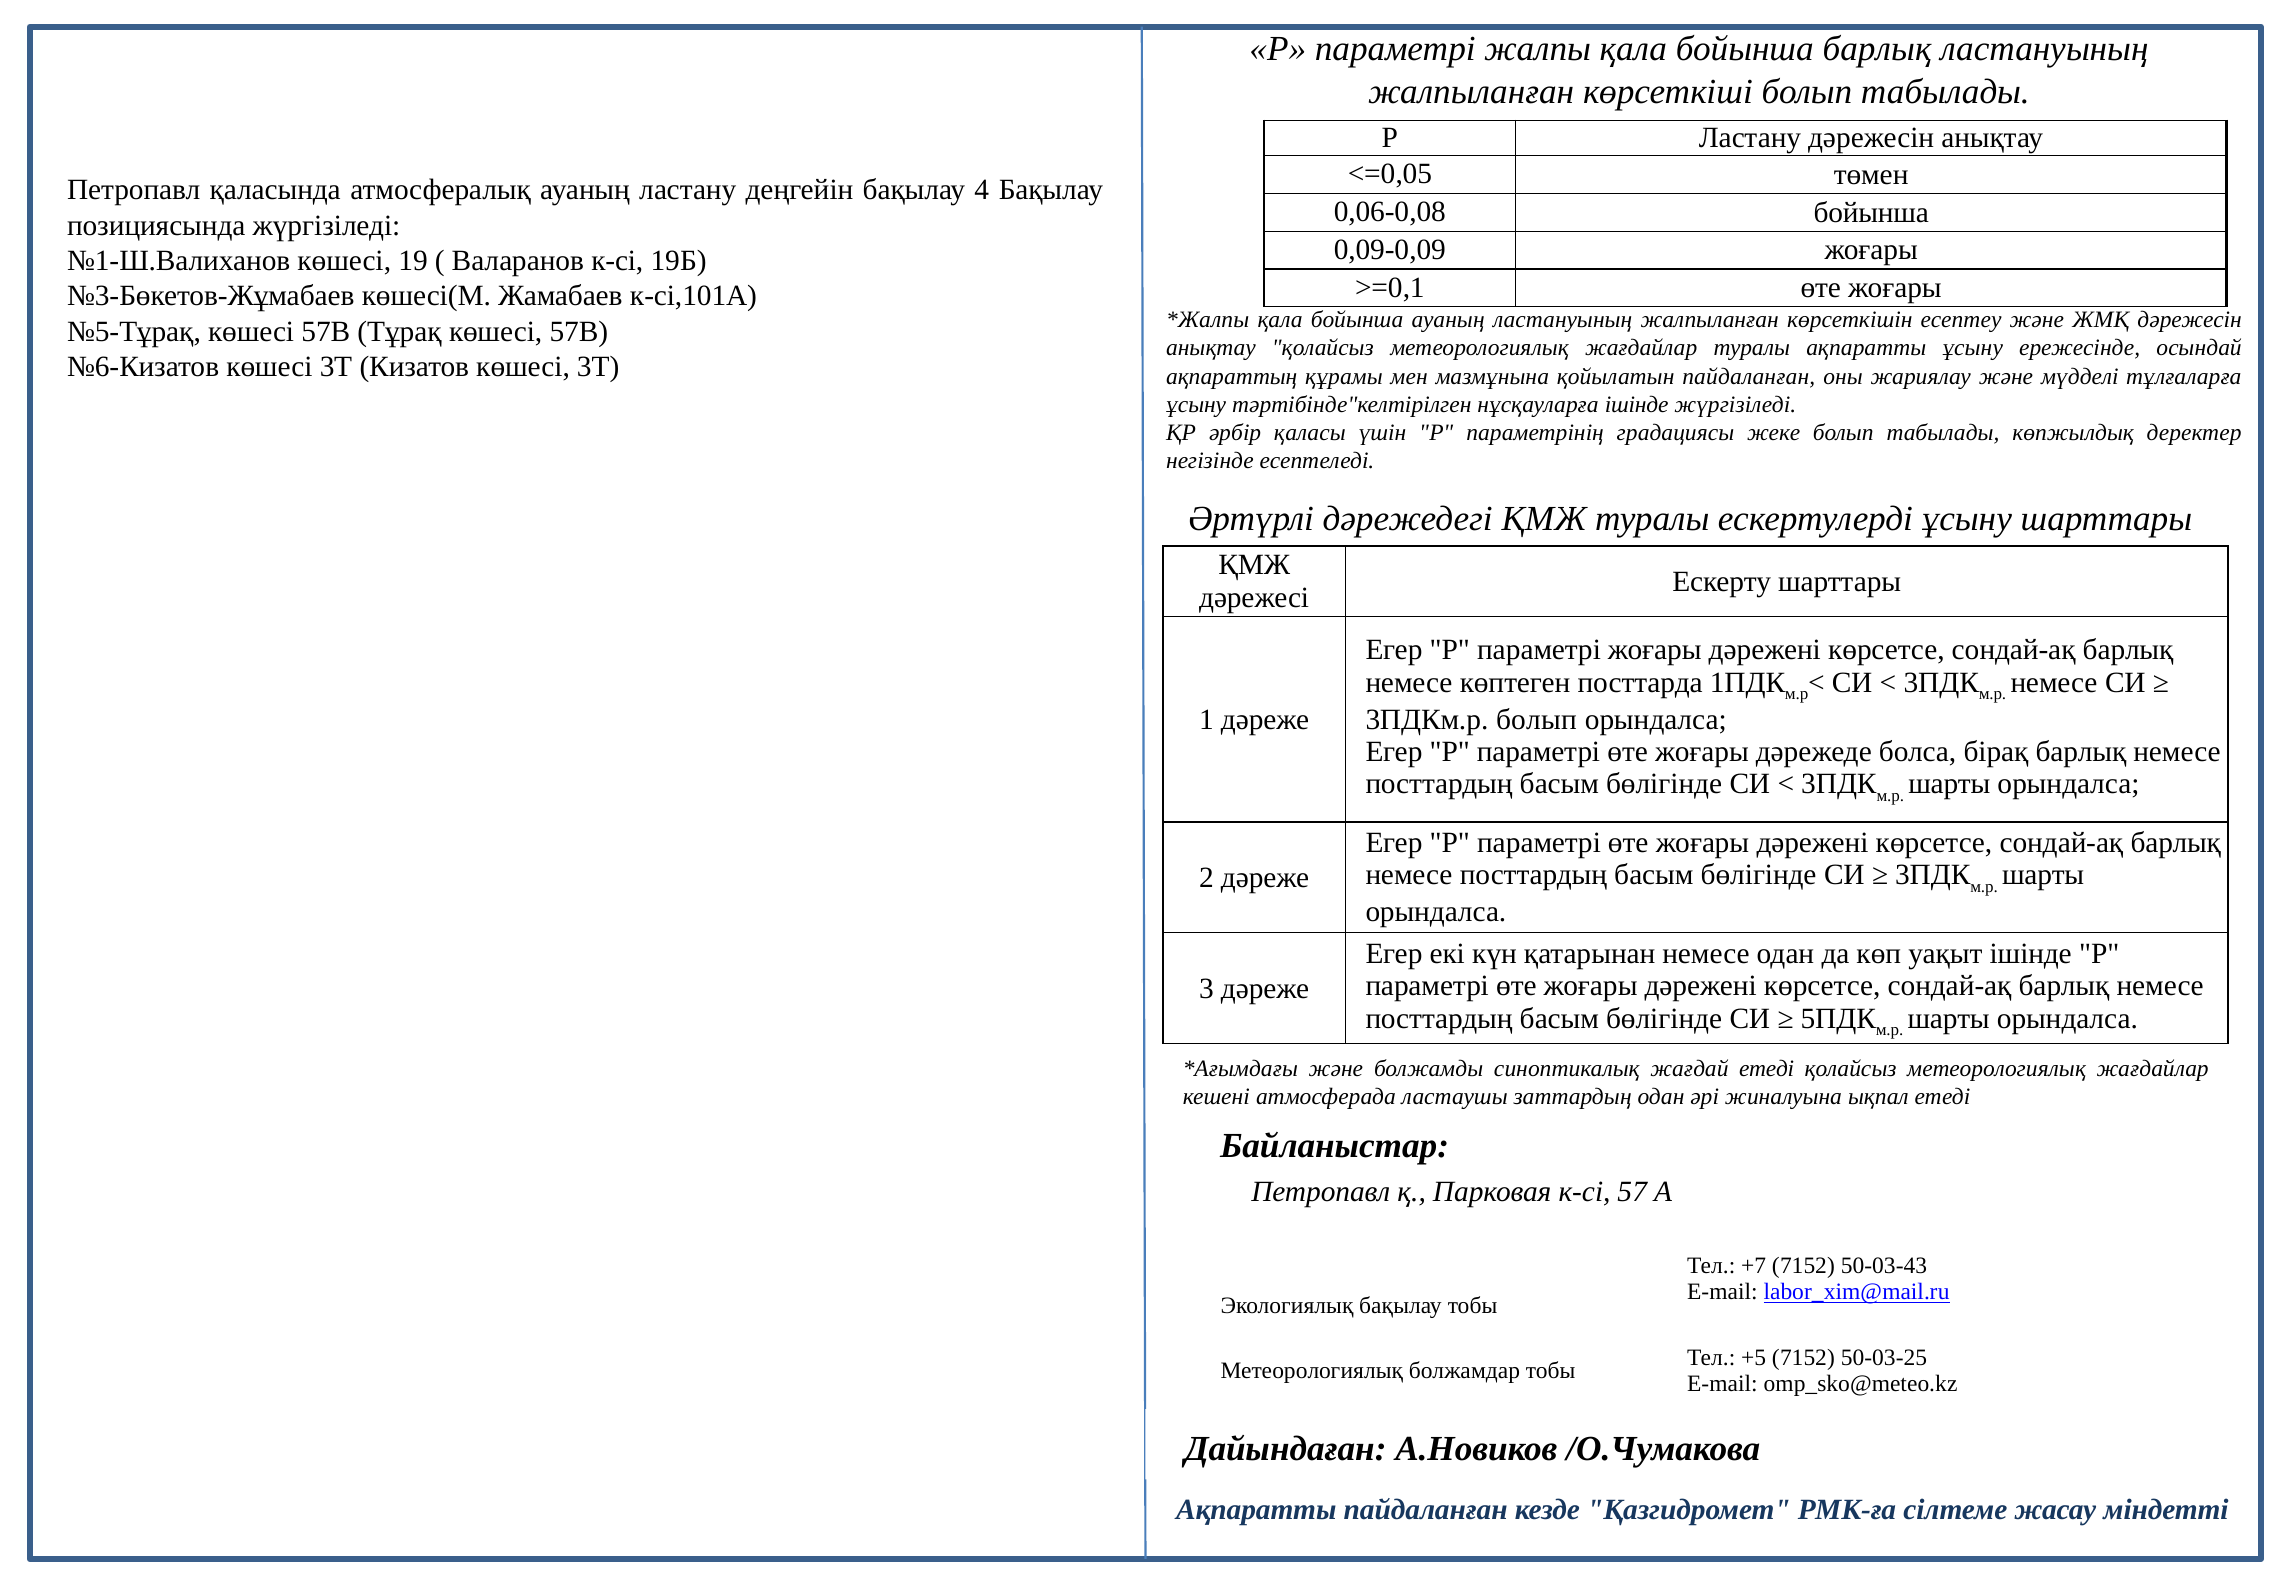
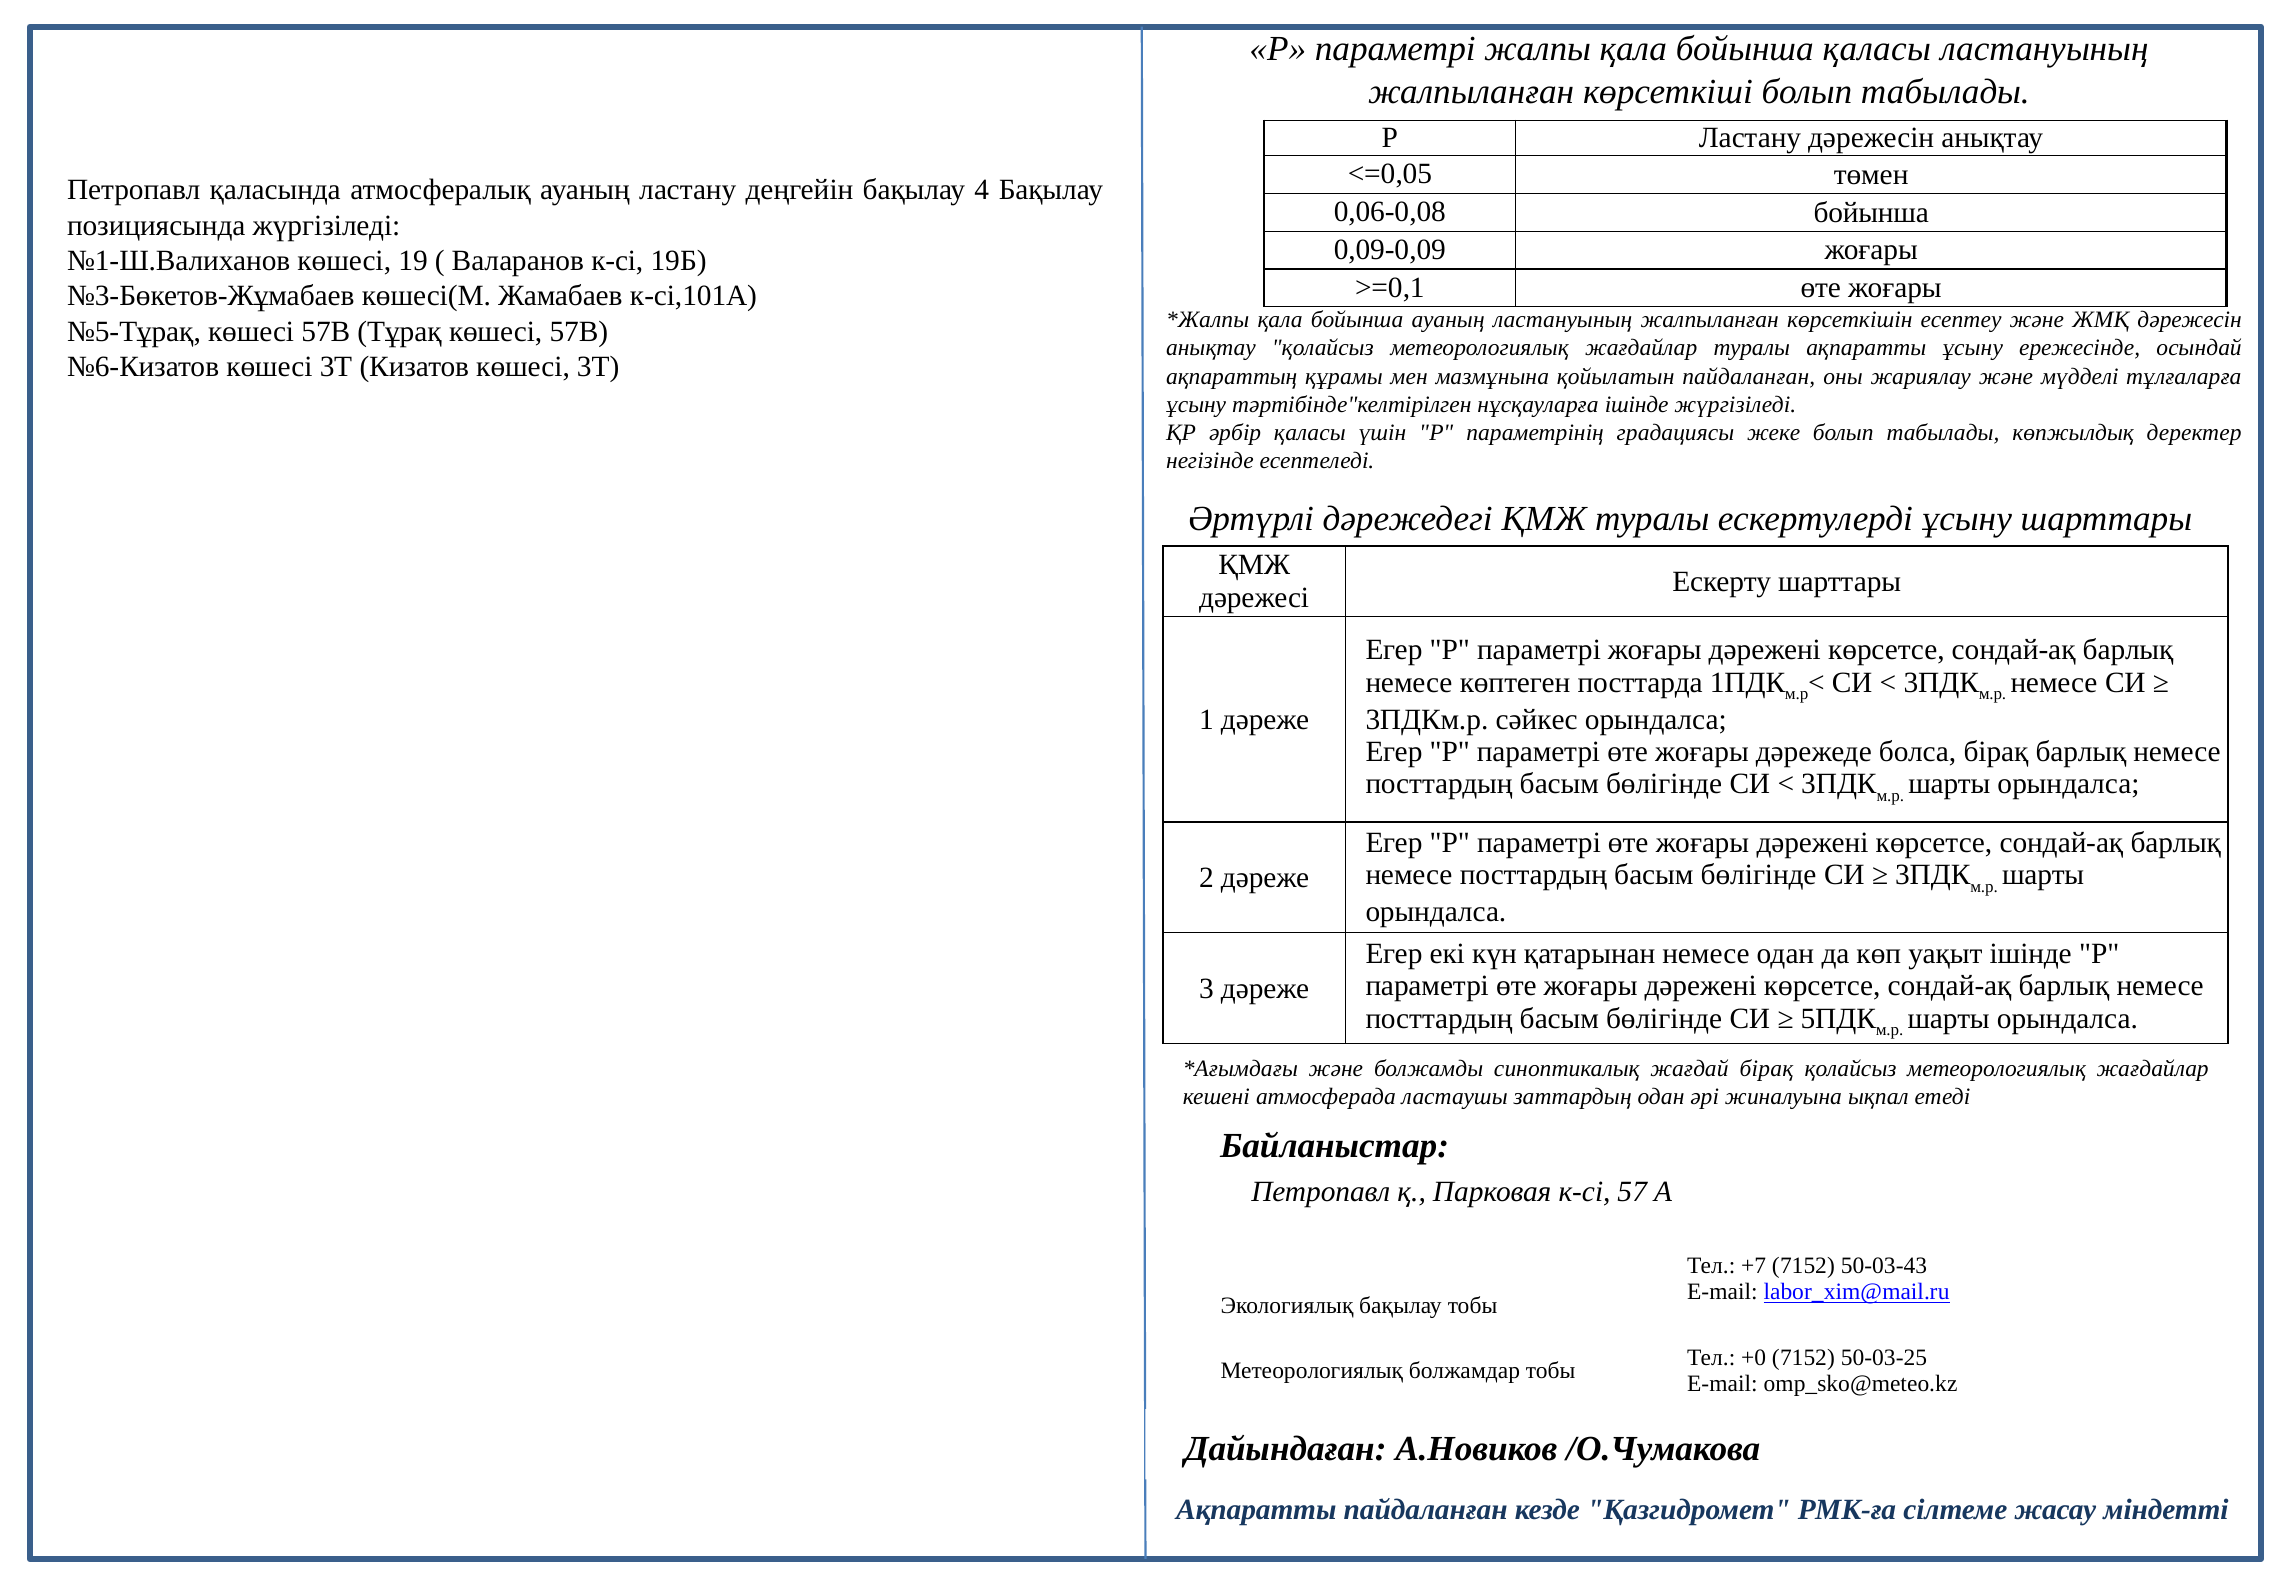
бойынша барлық: барлық -> қаласы (1877, 49)
3ПДКм.р болып: болып -> сәйкес (1537, 719)
жағдай етеді: етеді -> бірақ (1766, 1069)
+5: +5 -> +0 (1754, 1358)
